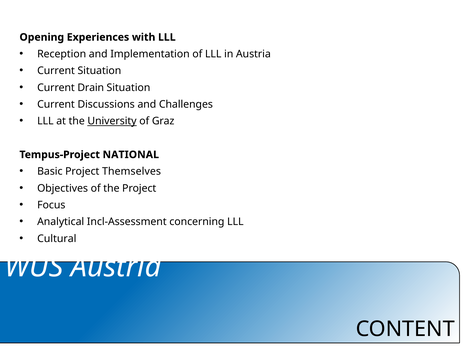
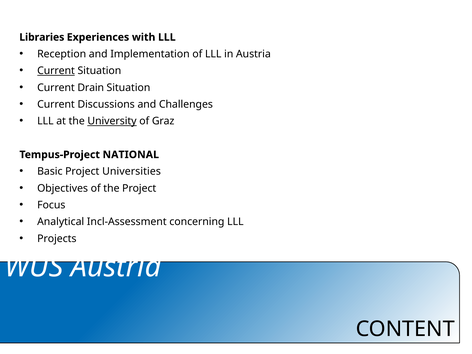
Opening: Opening -> Libraries (42, 37)
Current underline: none -> present (56, 71)
Themselves: Themselves -> Universities (132, 171)
Cultural: Cultural -> Projects (57, 239)
